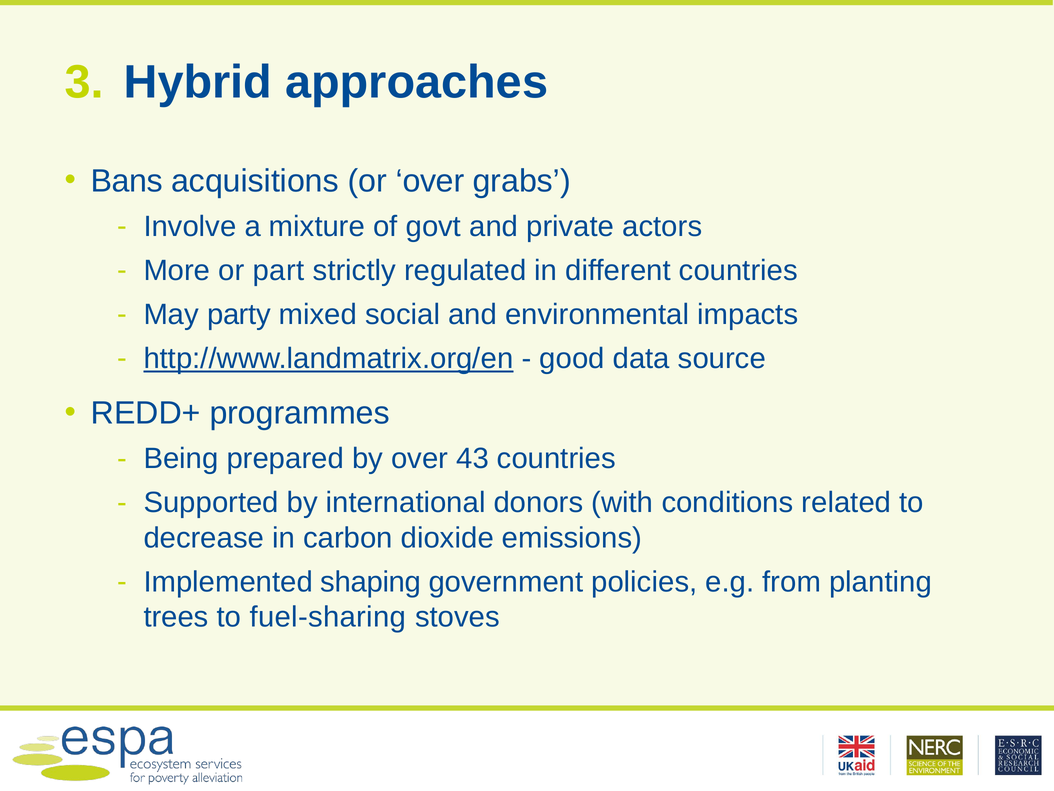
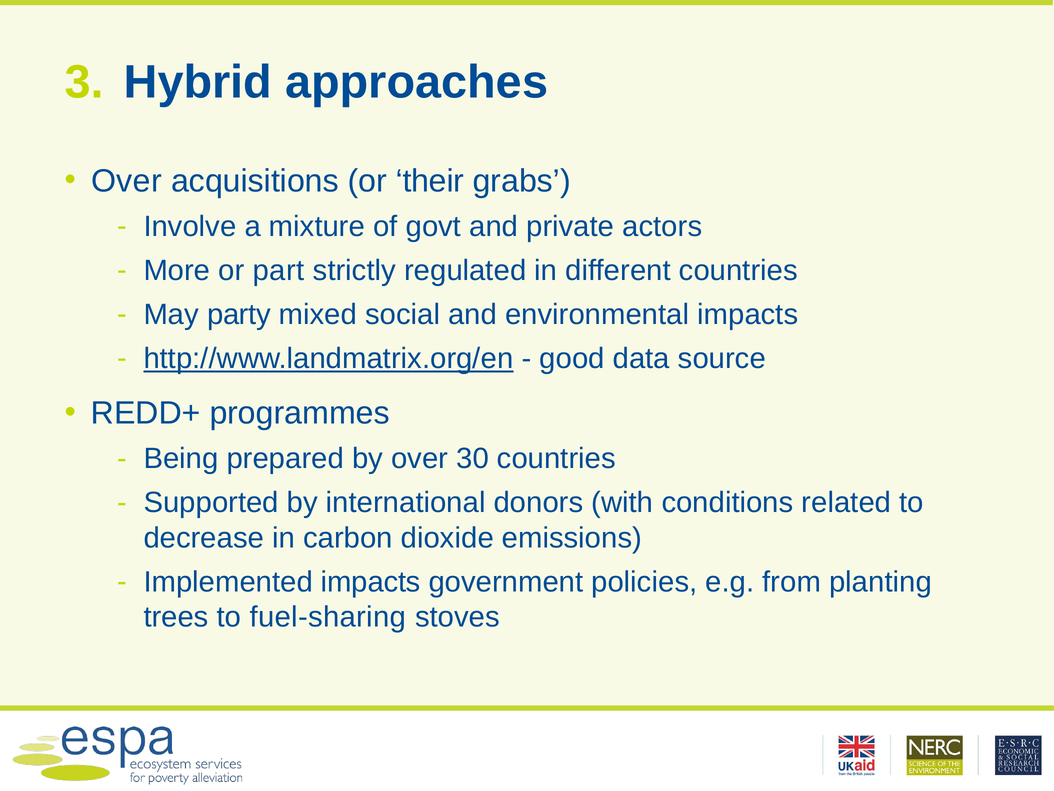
Bans: Bans -> Over (126, 181)
or over: over -> their (430, 181)
43: 43 -> 30 (473, 458)
Implemented shaping: shaping -> impacts (371, 582)
